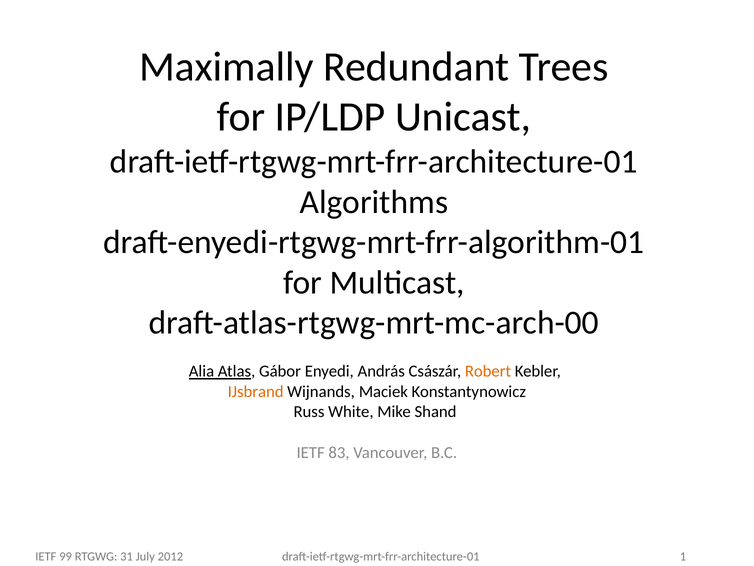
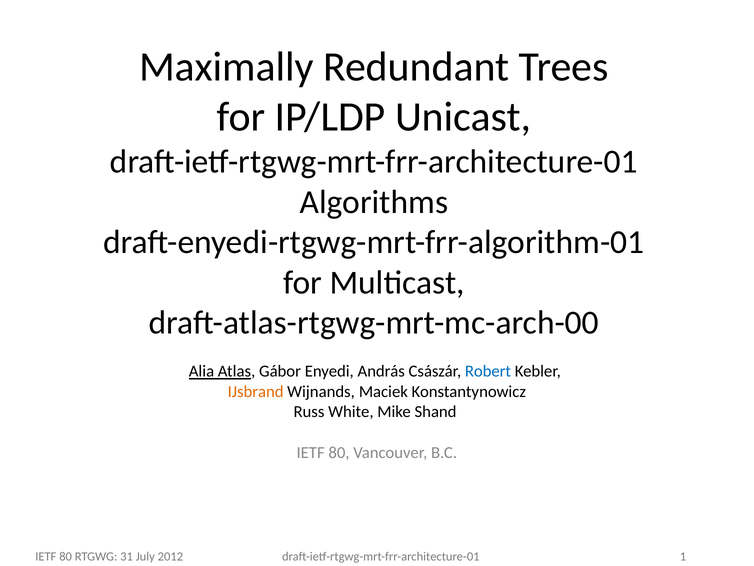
Robert colour: orange -> blue (488, 371)
83: 83 -> 80 (339, 452)
99: 99 -> 80 (66, 556)
